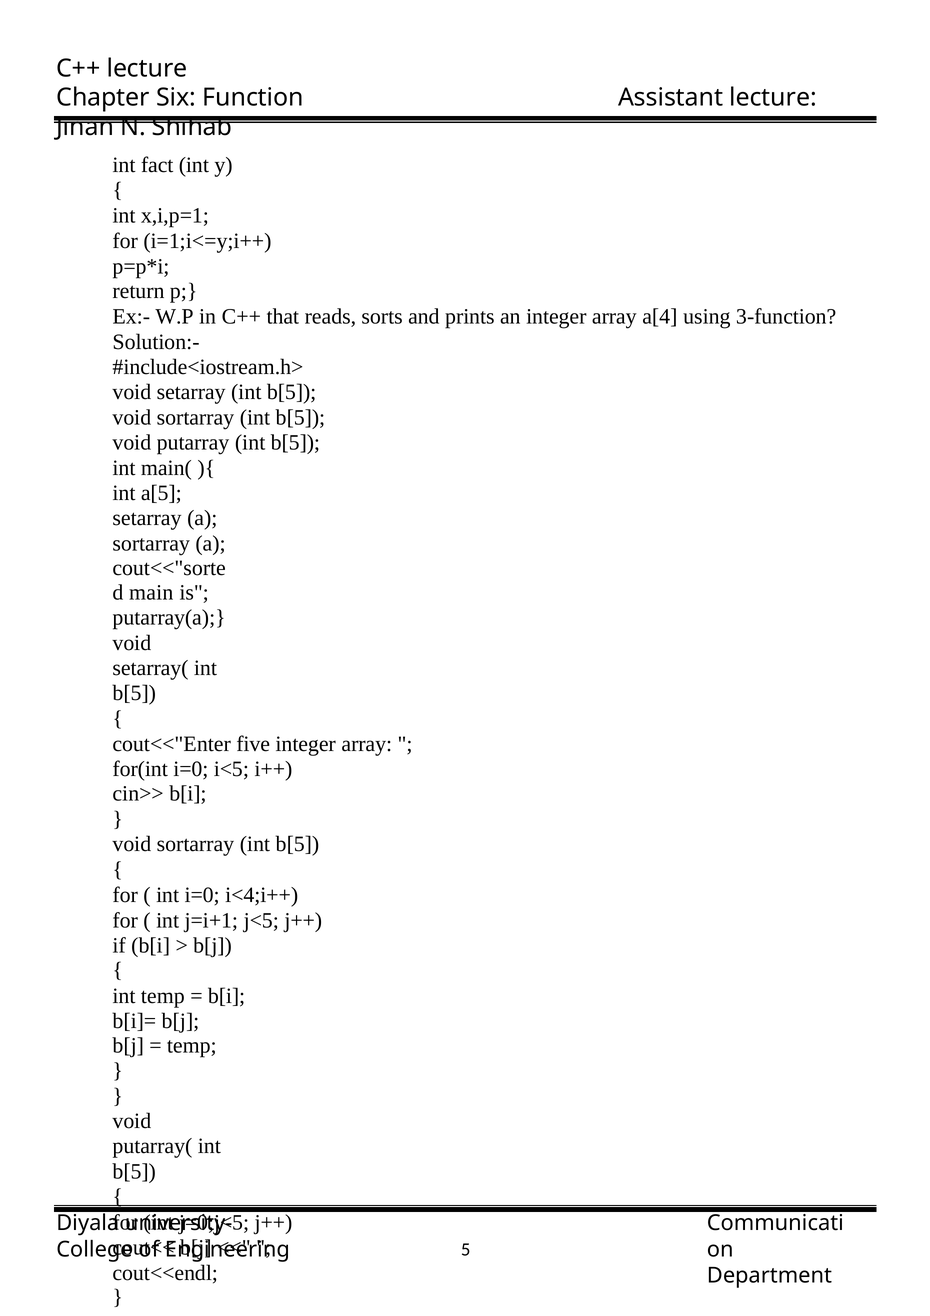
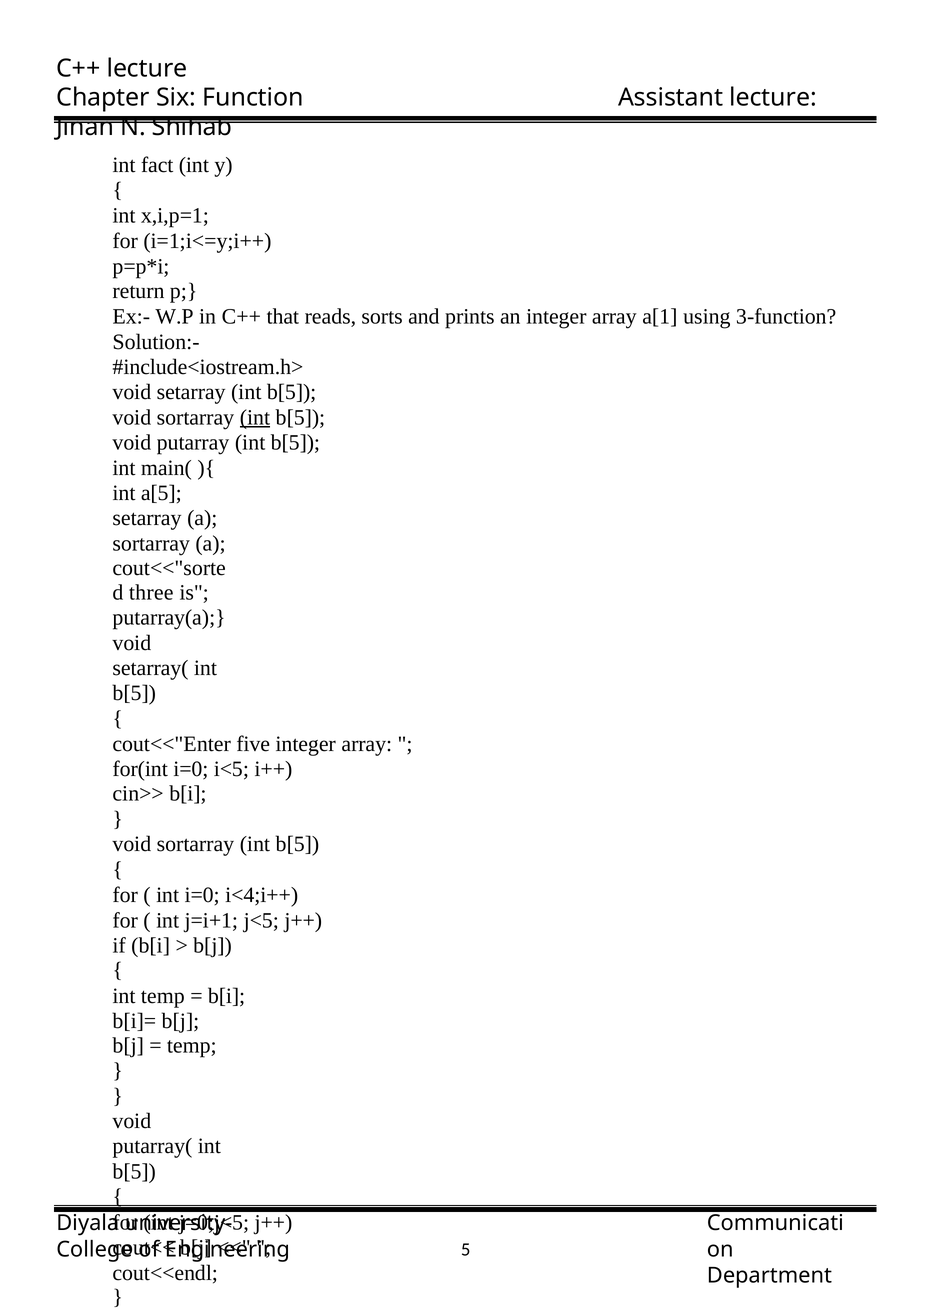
a[4: a[4 -> a[1 (660, 317)
int underline: none -> present (255, 417)
main: main -> three (151, 592)
